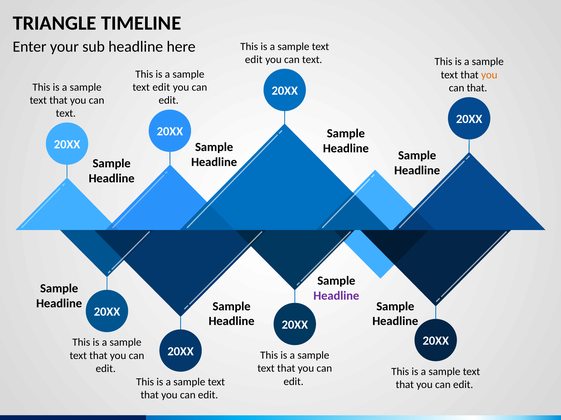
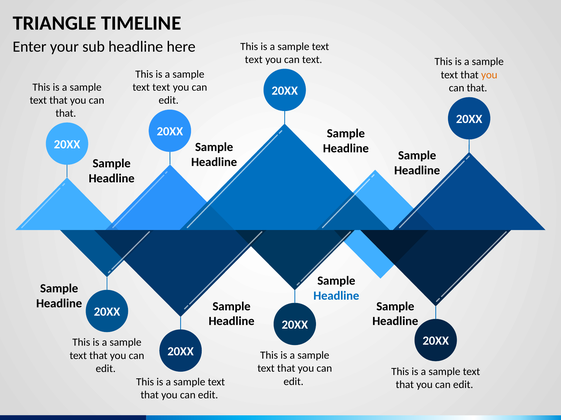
edit: edit -> text (254, 60)
edit: edit -> text (161, 87)
text: text -> that (66, 114)
Headline colour: purple -> blue (336, 296)
